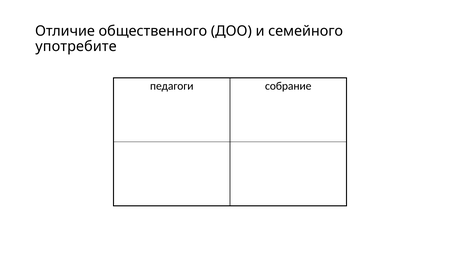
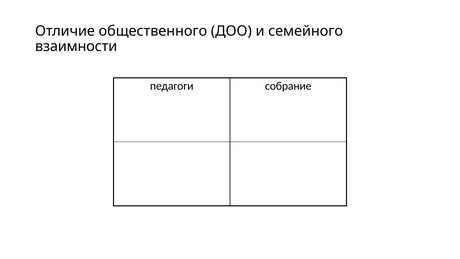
употребите: употребите -> взаимности (76, 46)
